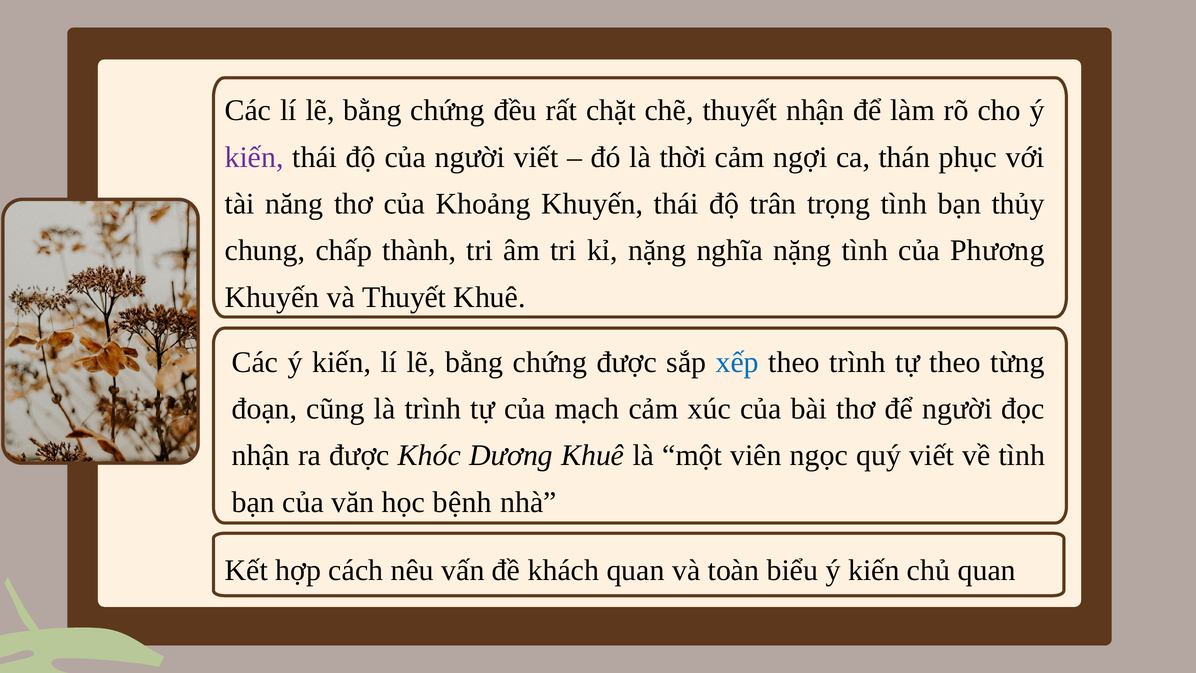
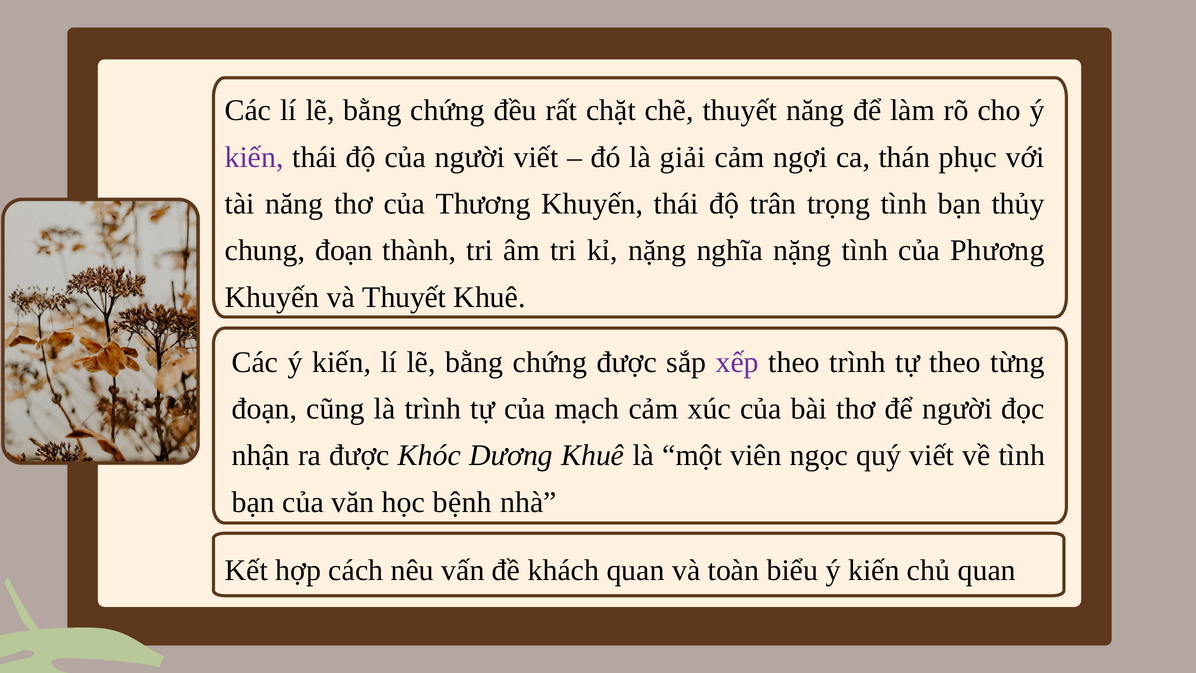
thuyết nhận: nhận -> năng (815, 111)
thời: thời -> giải (683, 157)
Khoảng: Khoảng -> Thương (483, 204)
chung chấp: chấp -> đoạn (344, 250)
xếp colour: blue -> purple (737, 362)
